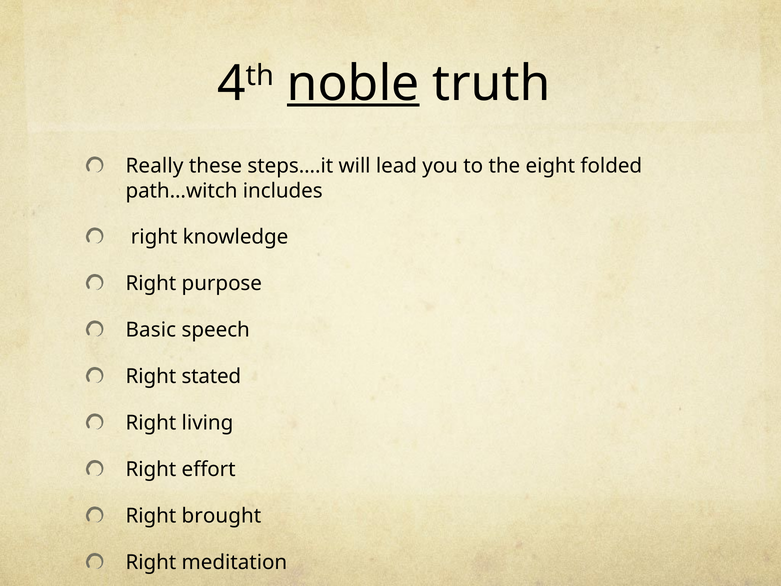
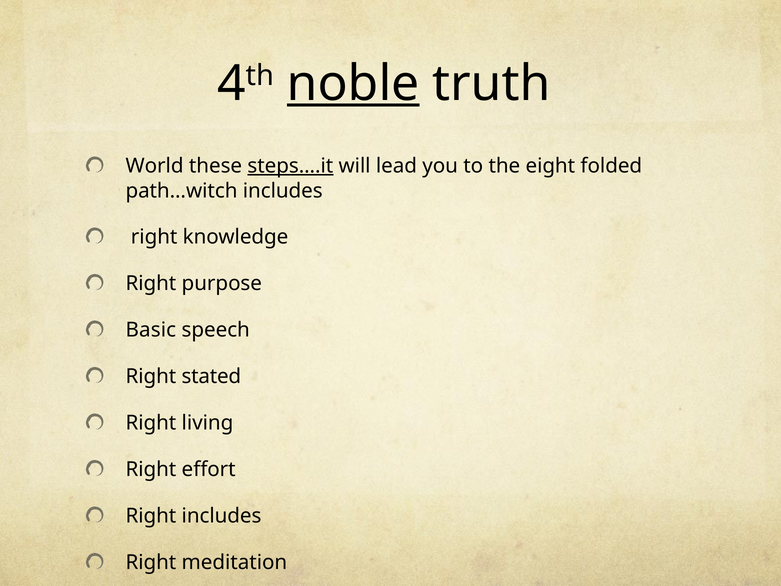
Really: Really -> World (155, 166)
steps….it underline: none -> present (290, 166)
Right brought: brought -> includes (222, 516)
